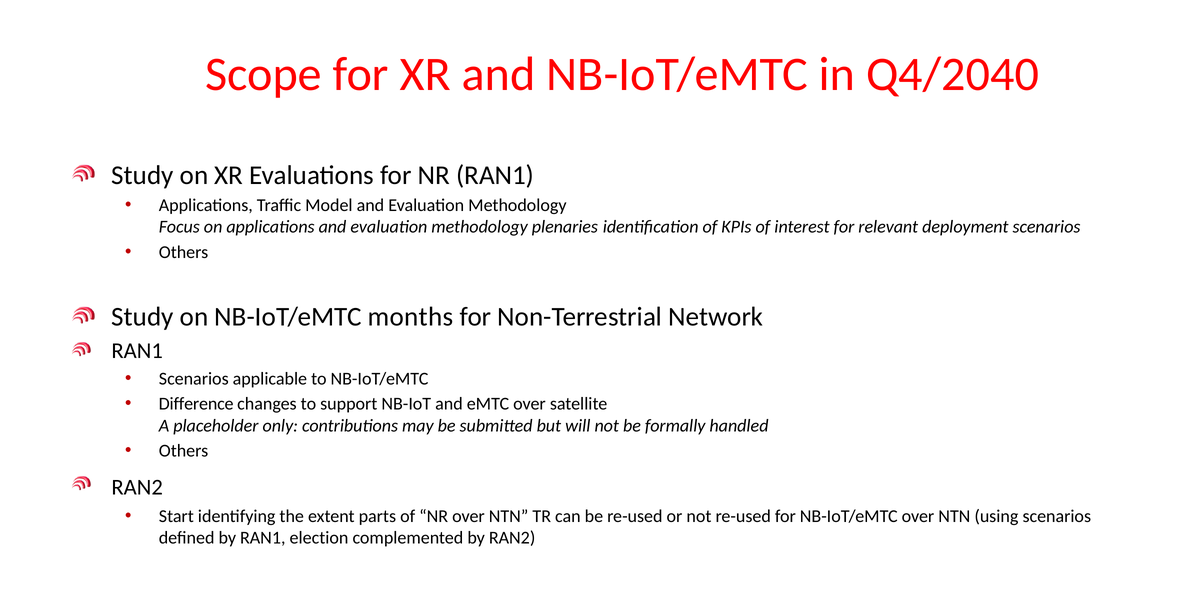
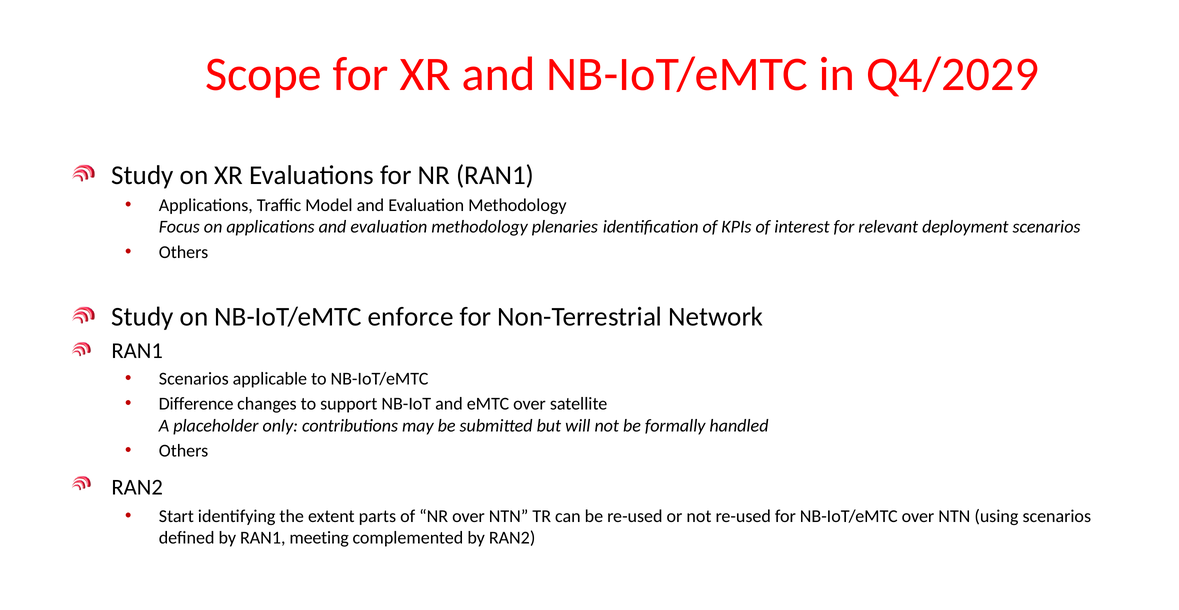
Q4/2040: Q4/2040 -> Q4/2029 (953, 74)
months: months -> enforce (411, 317)
election: election -> meeting (319, 538)
